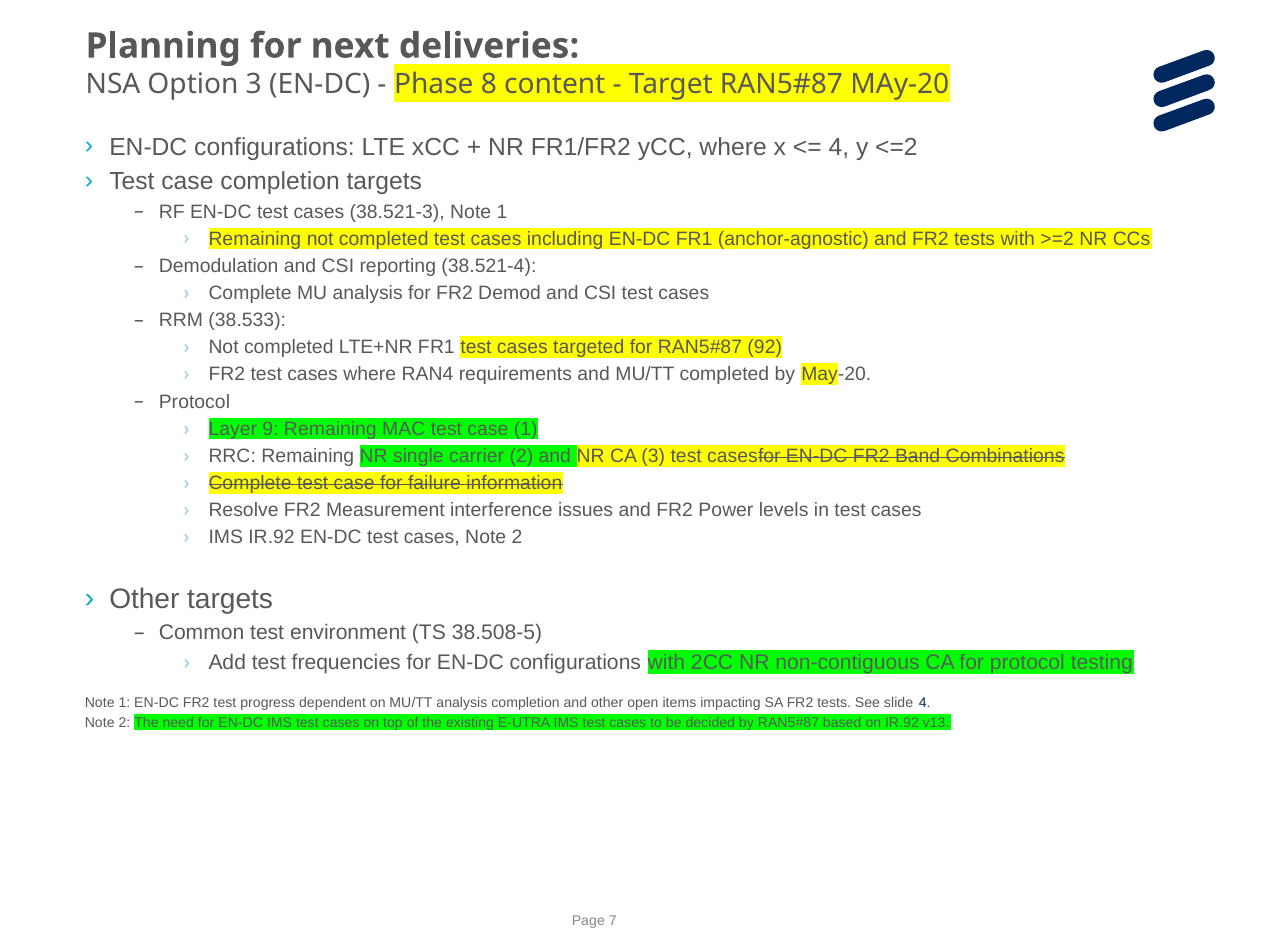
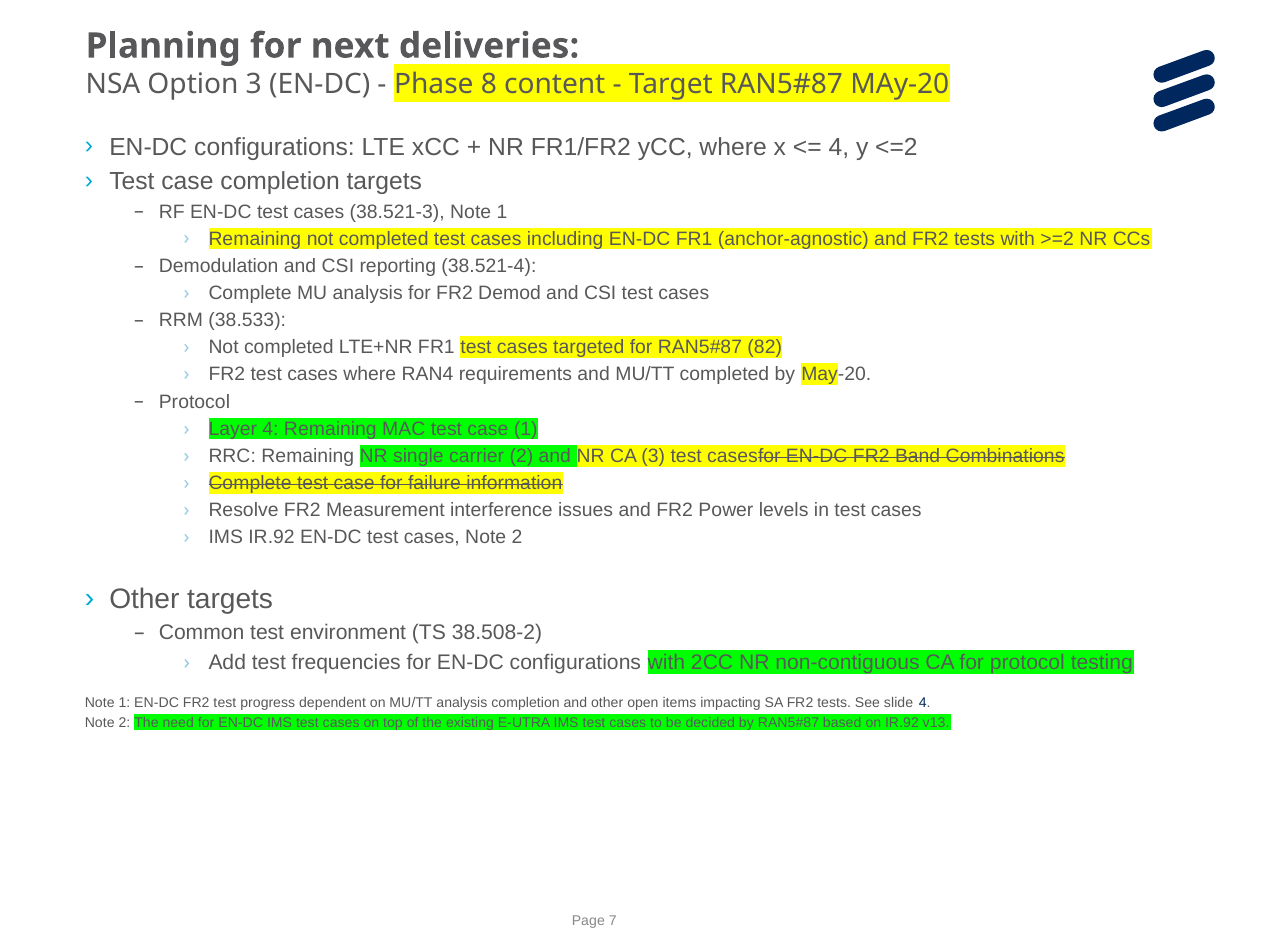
92: 92 -> 82 (765, 347)
Layer 9: 9 -> 4 (270, 429)
38.508-5: 38.508-5 -> 38.508-2 (497, 633)
